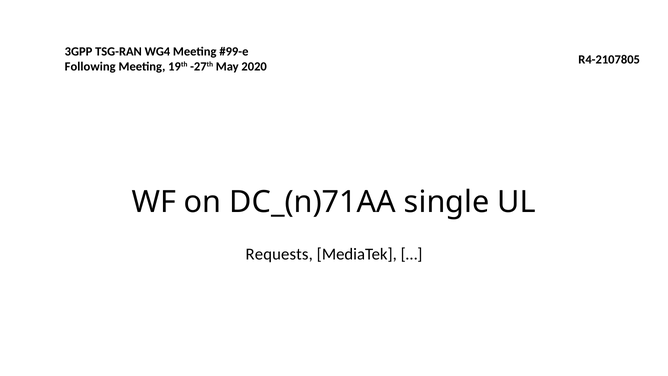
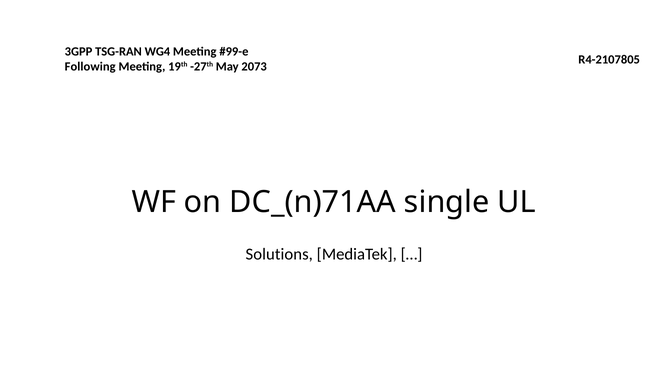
2020: 2020 -> 2073 (254, 66)
Requests: Requests -> Solutions (279, 254)
